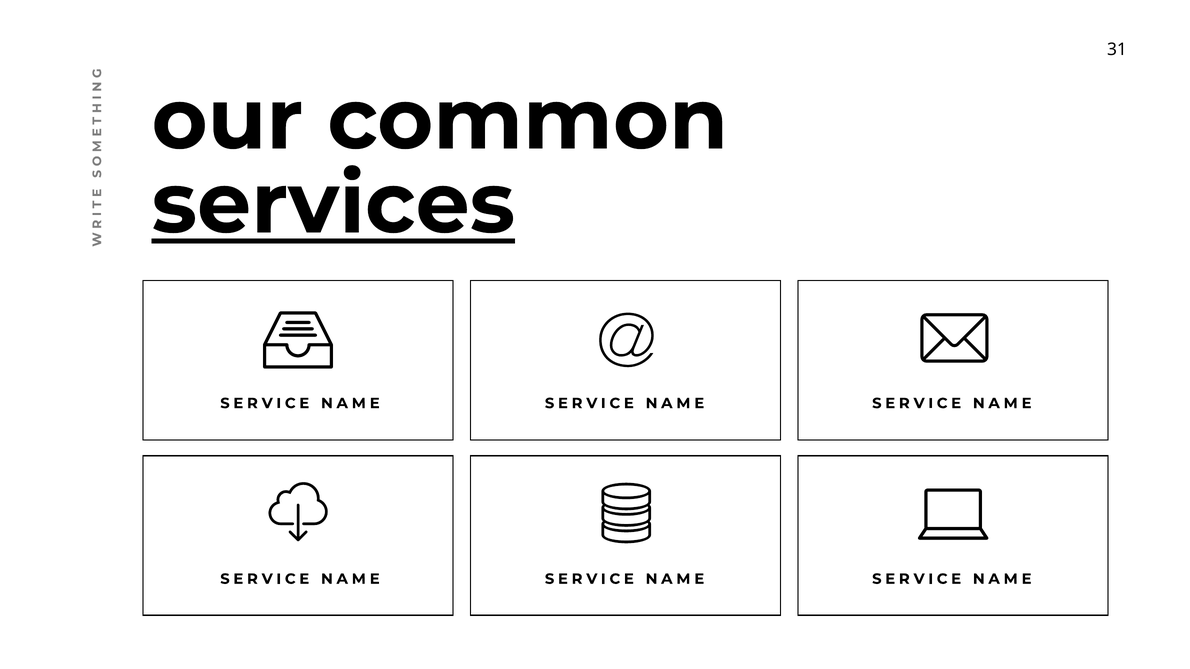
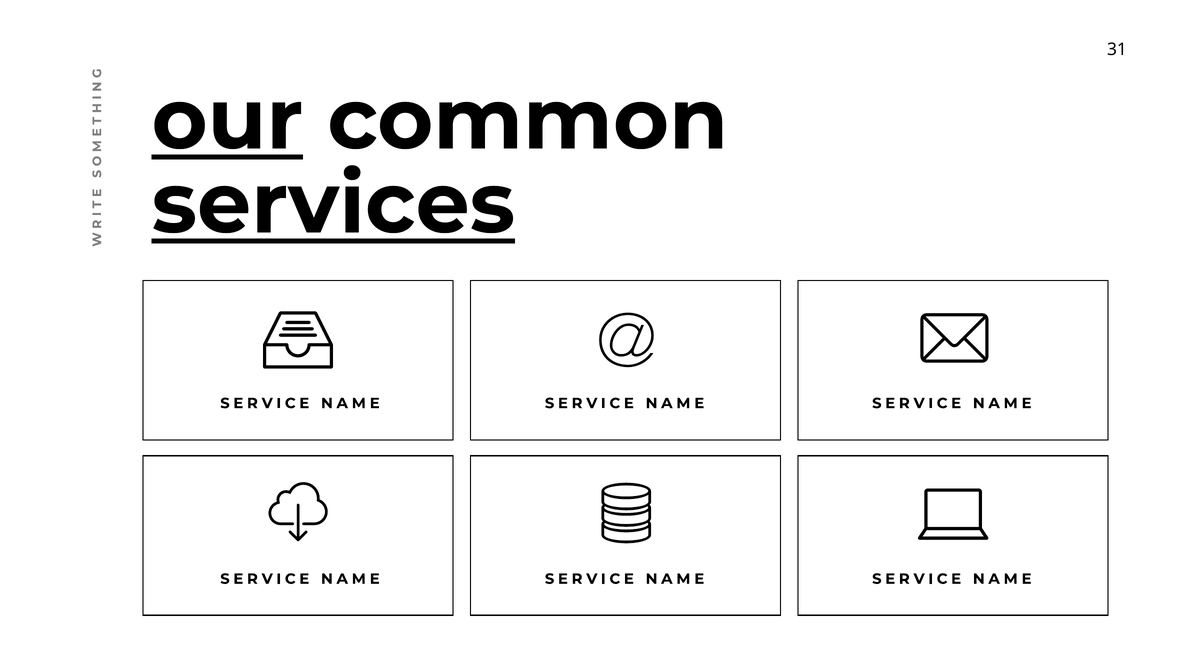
our underline: none -> present (227, 120)
